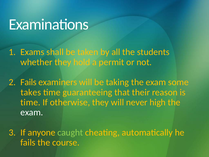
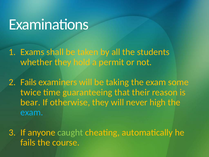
takes: takes -> twice (31, 92)
time: time -> bear (30, 102)
exam colour: white -> light blue (32, 112)
